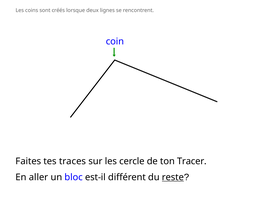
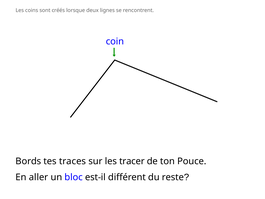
Faites: Faites -> Bords (28, 161)
cercle: cercle -> tracer (132, 161)
Tracer: Tracer -> Pouce (192, 161)
reste underline: present -> none (173, 177)
